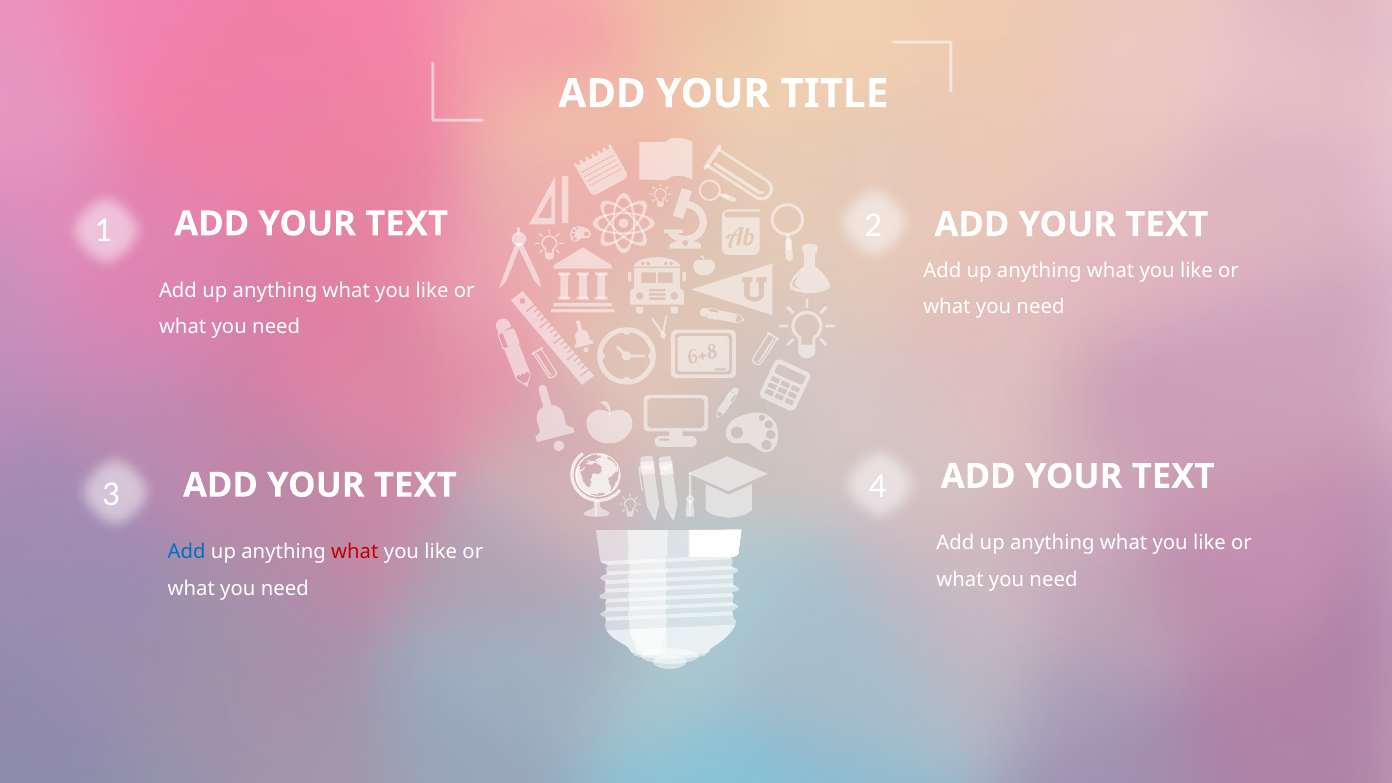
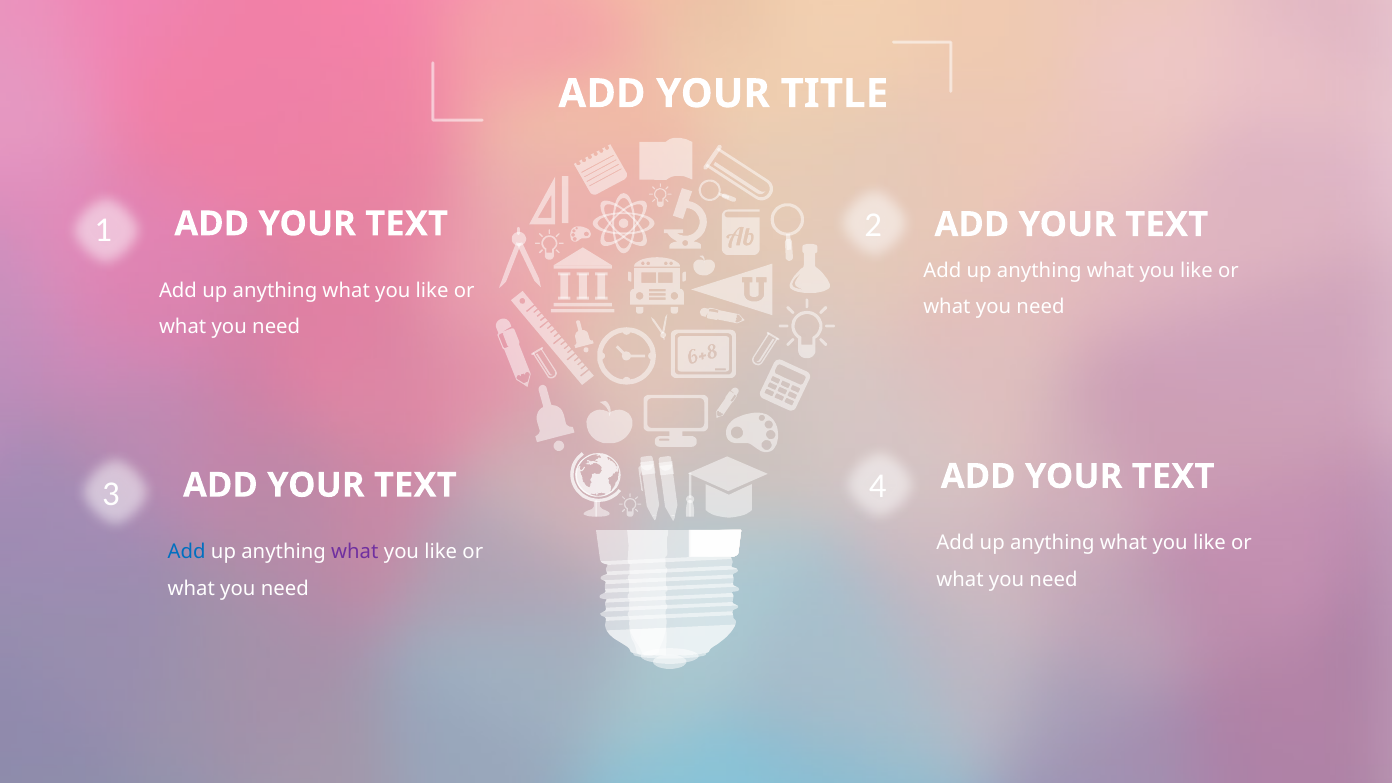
what colour: red -> purple (355, 552)
